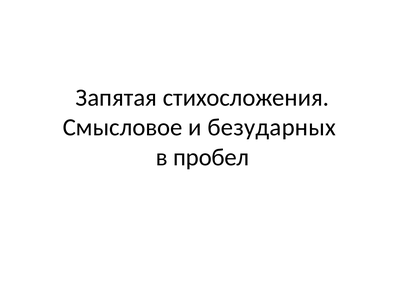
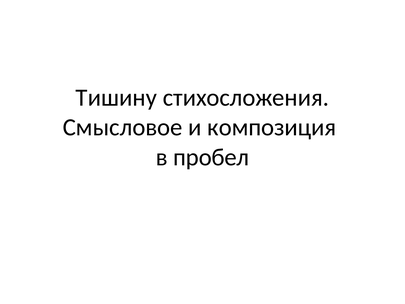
Запятая: Запятая -> Тишину (116, 98)
безударных: безударных -> композиция (272, 127)
